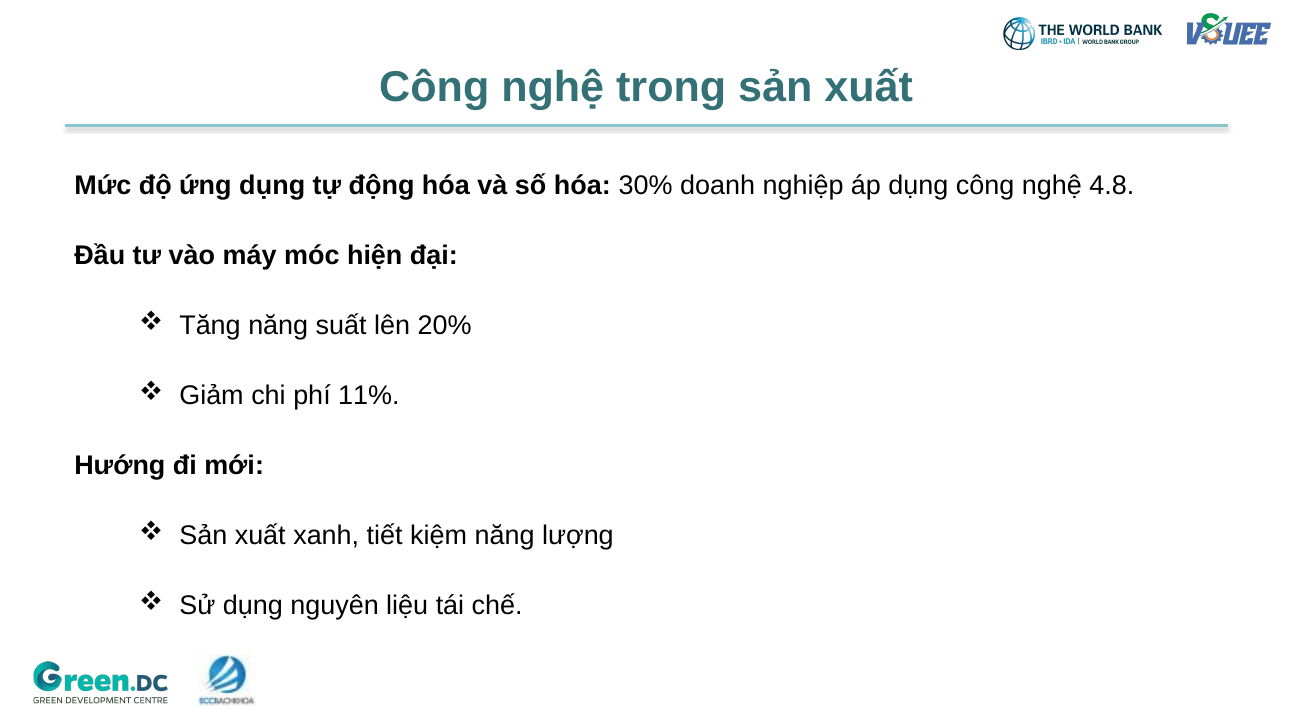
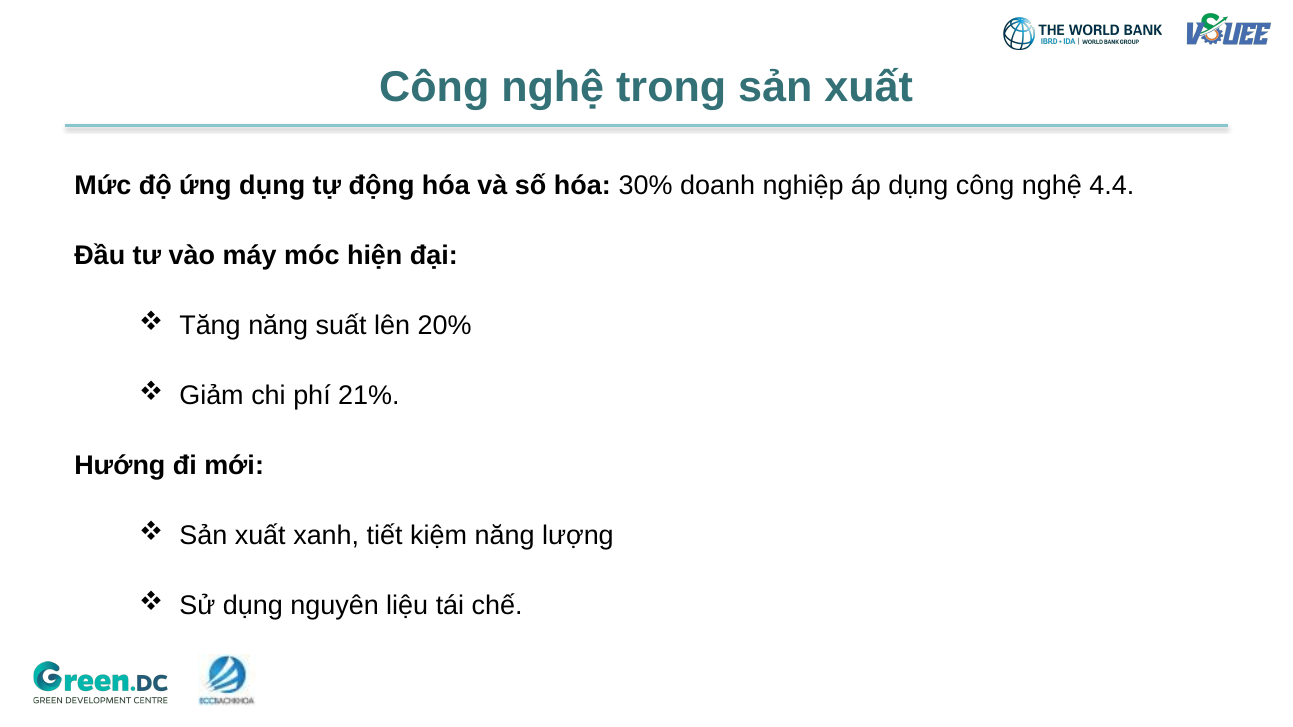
4.8: 4.8 -> 4.4 (1112, 186)
11%: 11% -> 21% (369, 396)
